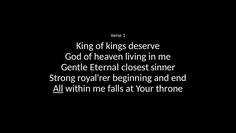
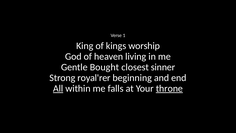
deserve: deserve -> worship (144, 46)
Eternal: Eternal -> Bought (104, 67)
throne underline: none -> present (169, 88)
